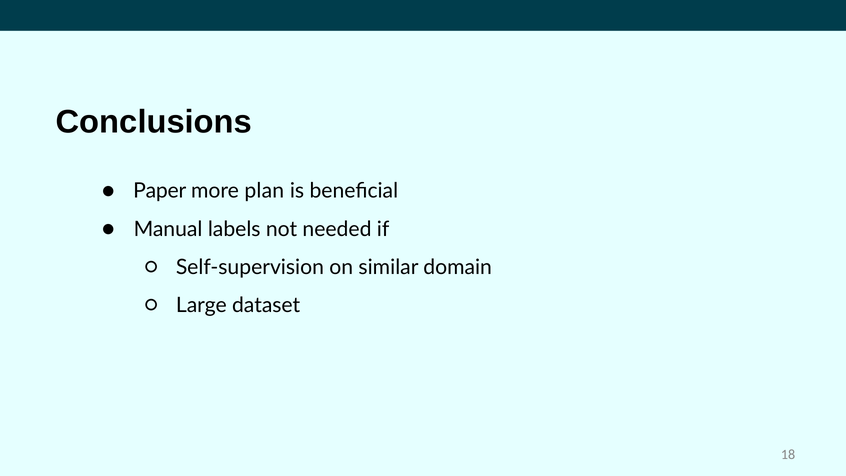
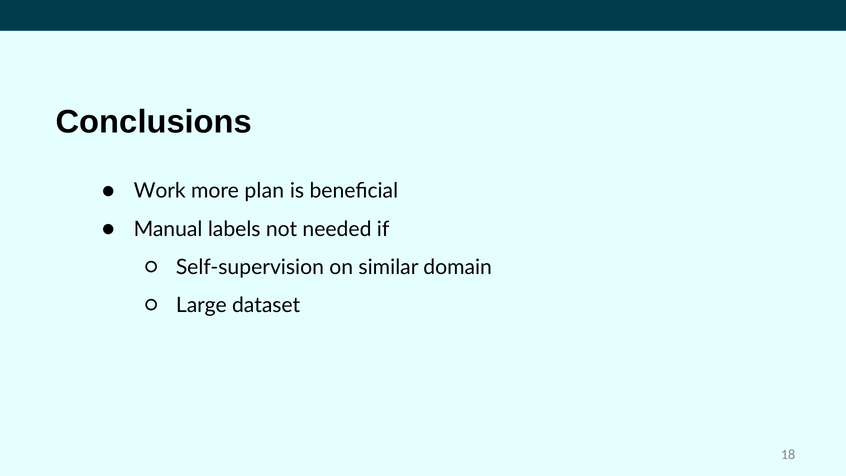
Paper: Paper -> Work (160, 191)
